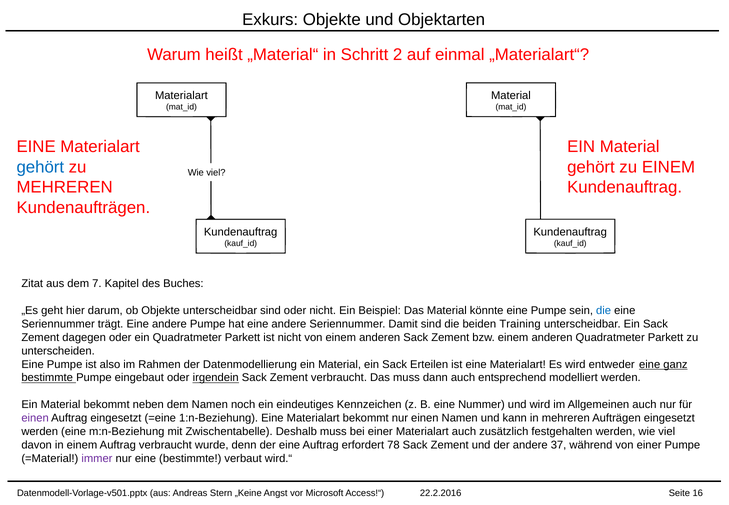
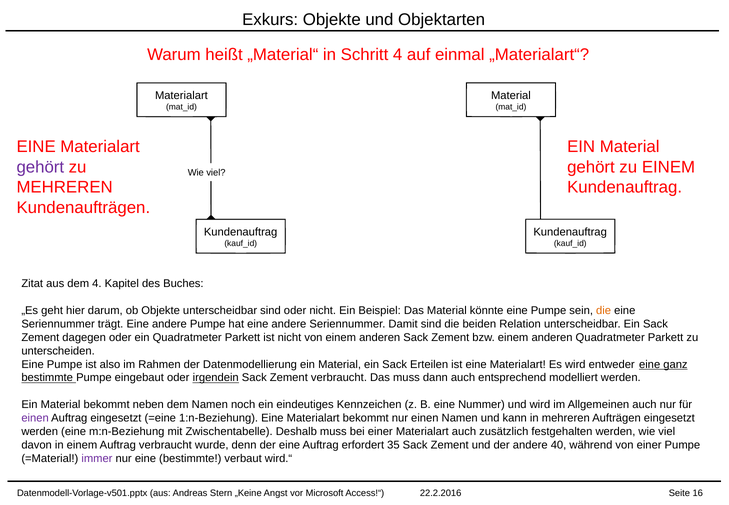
Schritt 2: 2 -> 4 (398, 55)
gehört colour: blue -> purple (40, 167)
dem 7: 7 -> 4 (97, 283)
die colour: blue -> orange (604, 310)
Training: Training -> Relation (520, 324)
78: 78 -> 35 (393, 445)
37: 37 -> 40 (559, 445)
